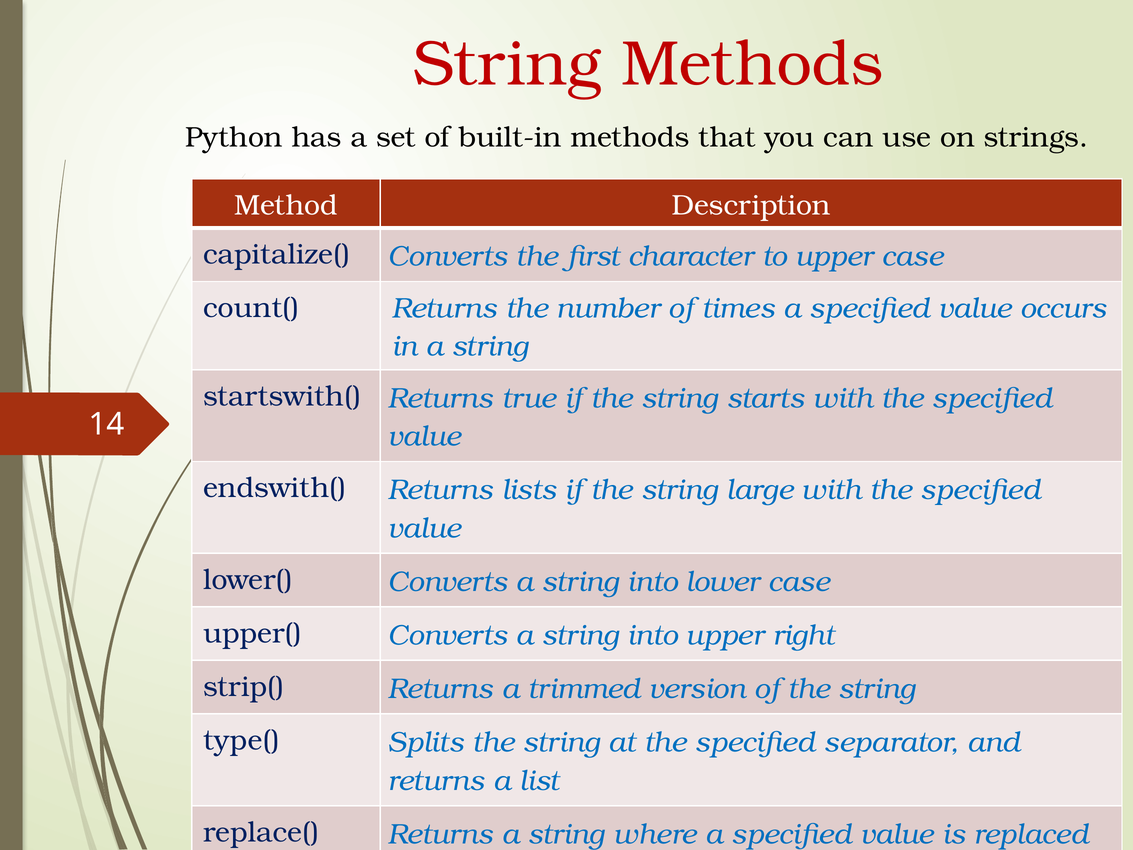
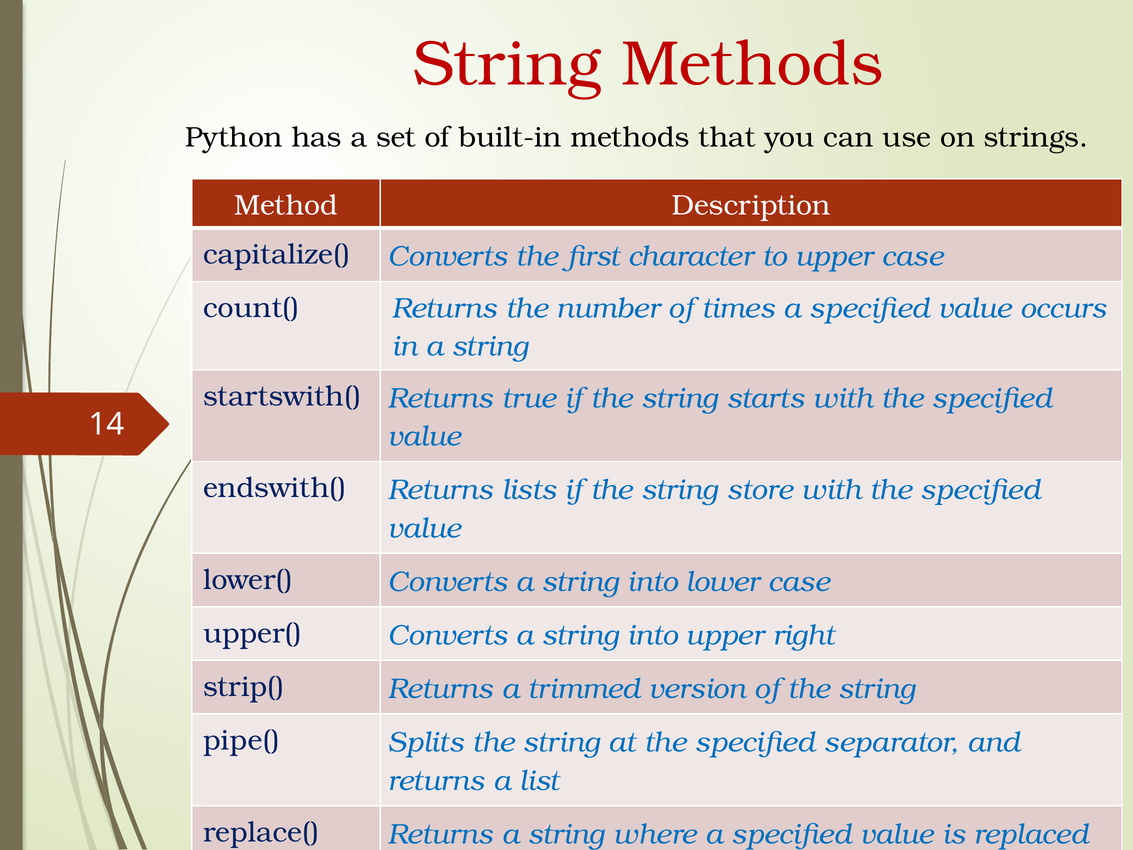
large: large -> store (760, 490)
type(: type( -> pipe( (241, 740)
